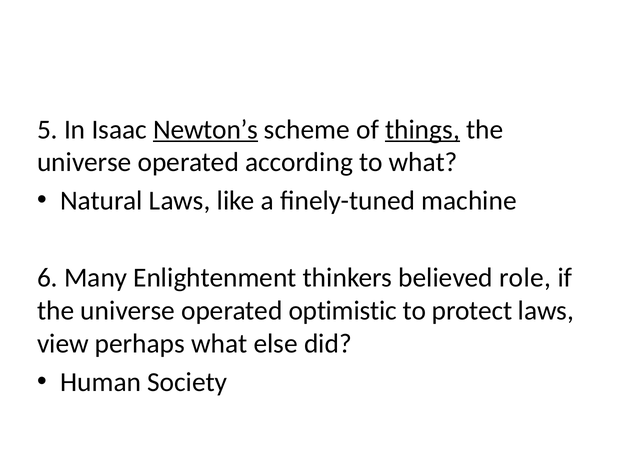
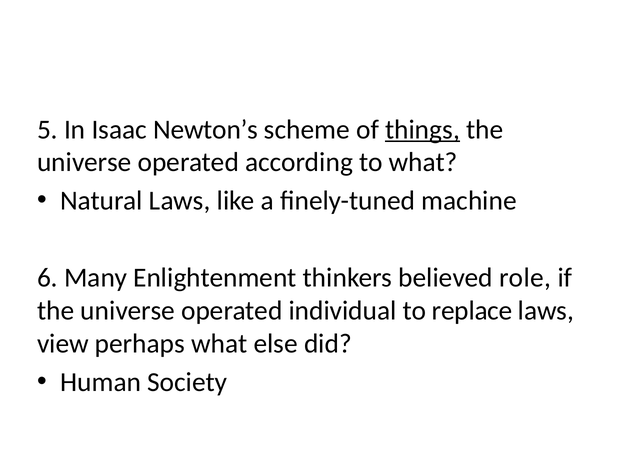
Newton’s underline: present -> none (206, 129)
optimistic: optimistic -> individual (343, 310)
protect: protect -> replace (472, 310)
